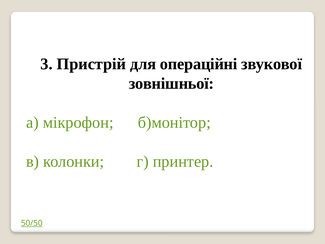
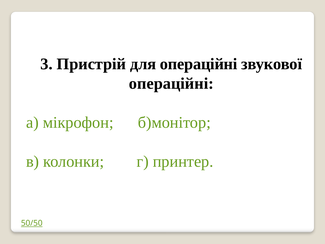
зовнішньої: зовнішньої -> операційні (171, 83)
